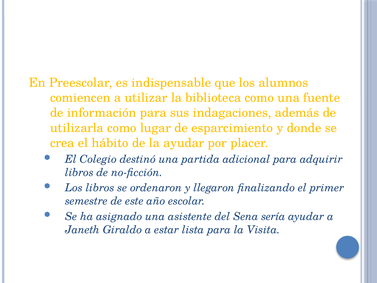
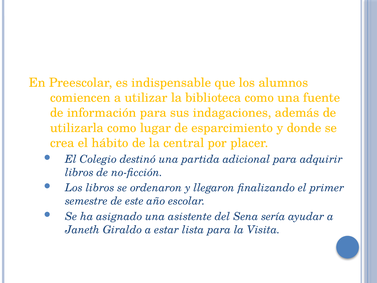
la ayudar: ayudar -> central (184, 143)
